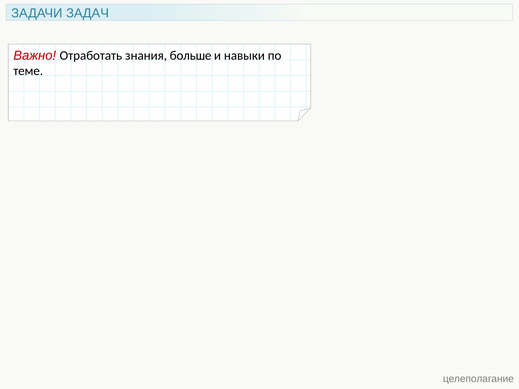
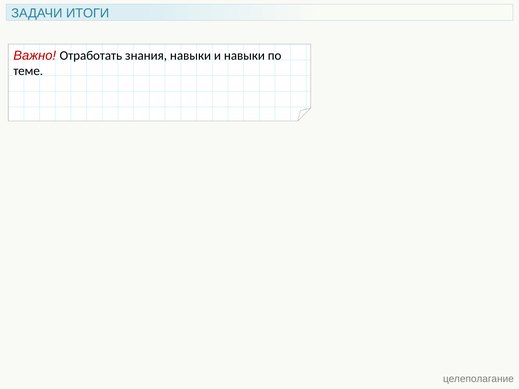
ЗАДАЧ: ЗАДАЧ -> ИТОГИ (88, 13)
знания больше: больше -> навыки (191, 55)
